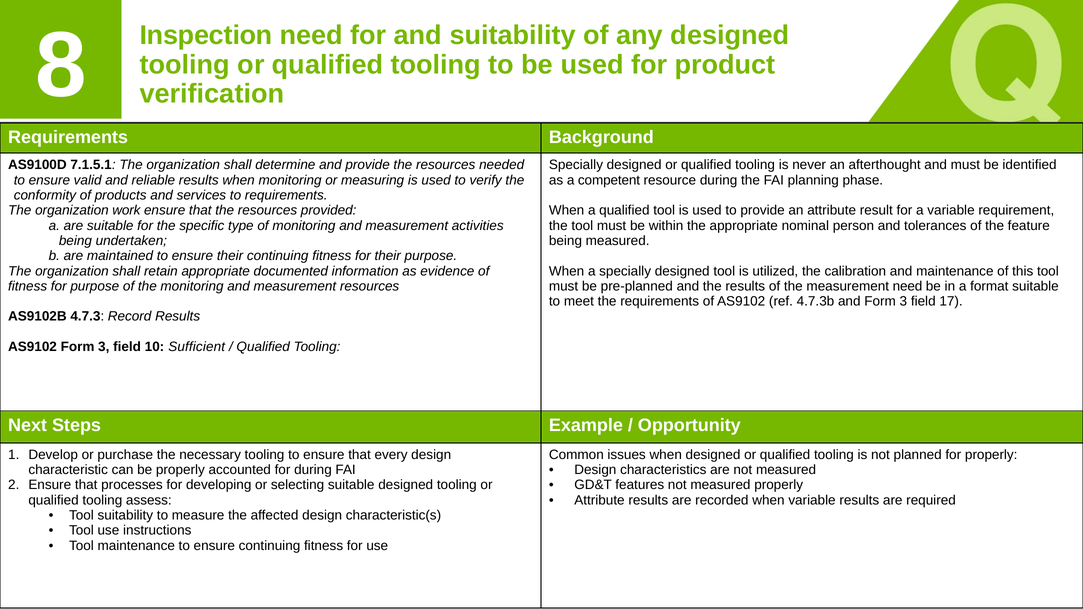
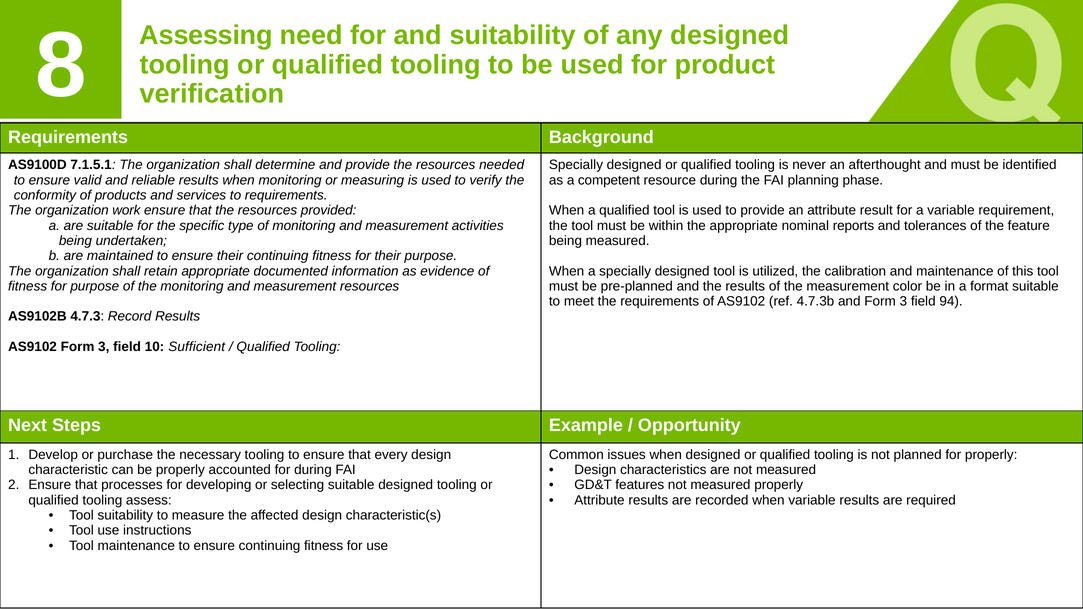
Inspection: Inspection -> Assessing (206, 35)
person: person -> reports (853, 226)
measurement need: need -> color (907, 286)
17: 17 -> 94 (951, 301)
